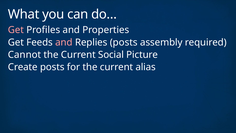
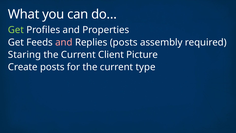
Get colour: pink -> light green (16, 30)
Cannot: Cannot -> Staring (25, 55)
Social: Social -> Client (111, 55)
alias: alias -> type (146, 67)
